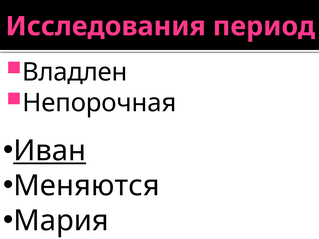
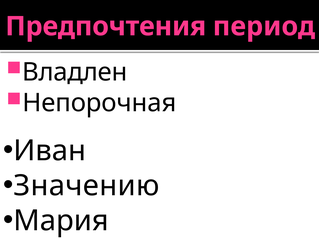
Исследования: Исследования -> Предпочтения (106, 26)
Иван underline: present -> none (50, 151)
Меняются: Меняются -> Значению (86, 186)
